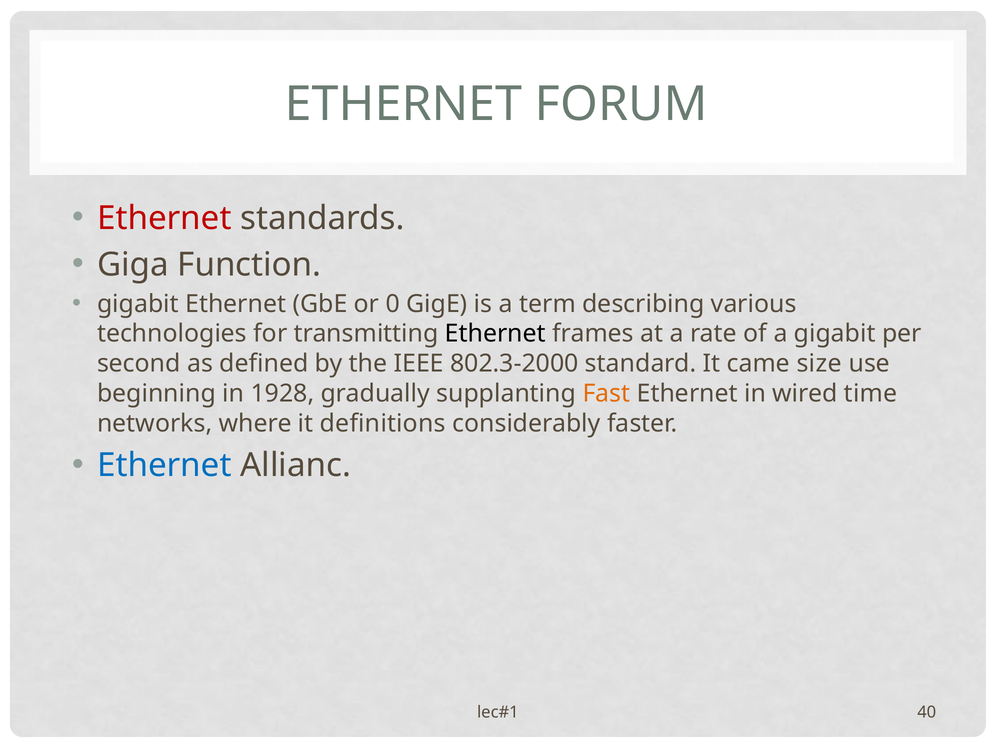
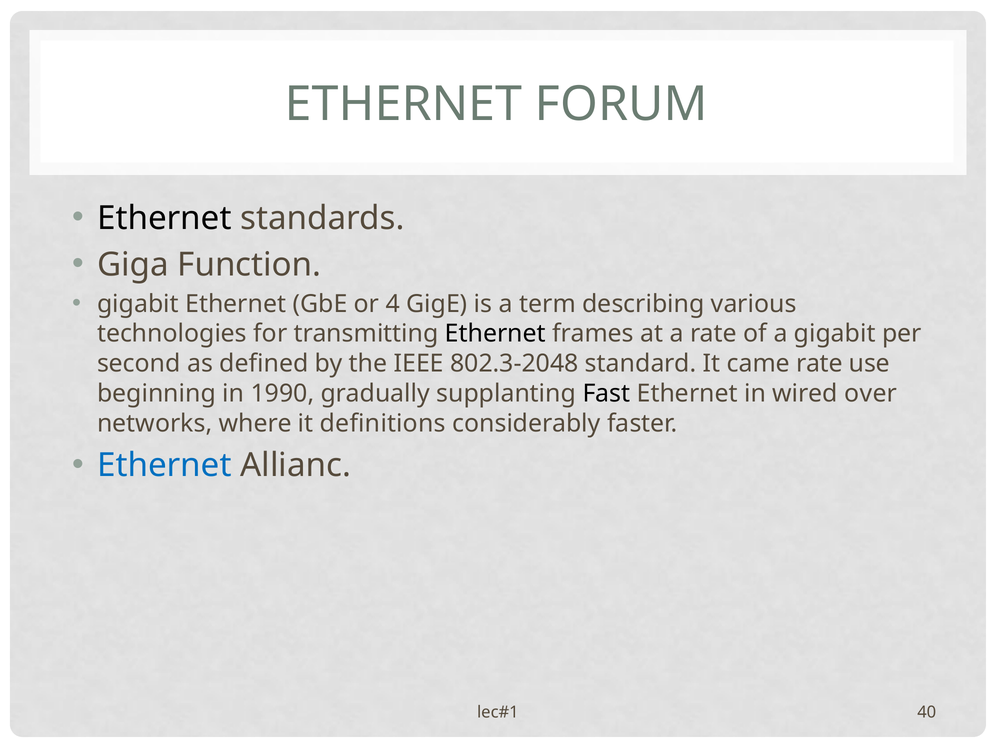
Ethernet colour: red -> black (164, 218)
0: 0 -> 4 (393, 304)
802.3-2000: 802.3-2000 -> 802.3-2048 (514, 364)
came size: size -> rate (819, 364)
1928: 1928 -> 1990 (282, 393)
Fast colour: orange -> black (606, 393)
time: time -> over (871, 393)
